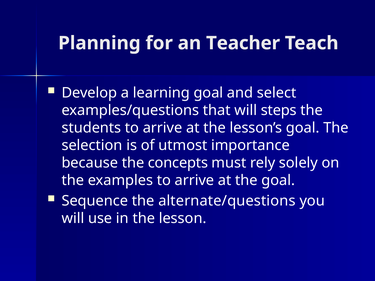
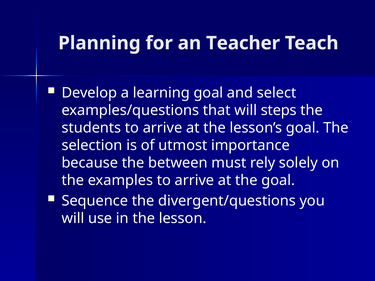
concepts: concepts -> between (178, 163)
alternate/questions: alternate/questions -> divergent/questions (227, 201)
